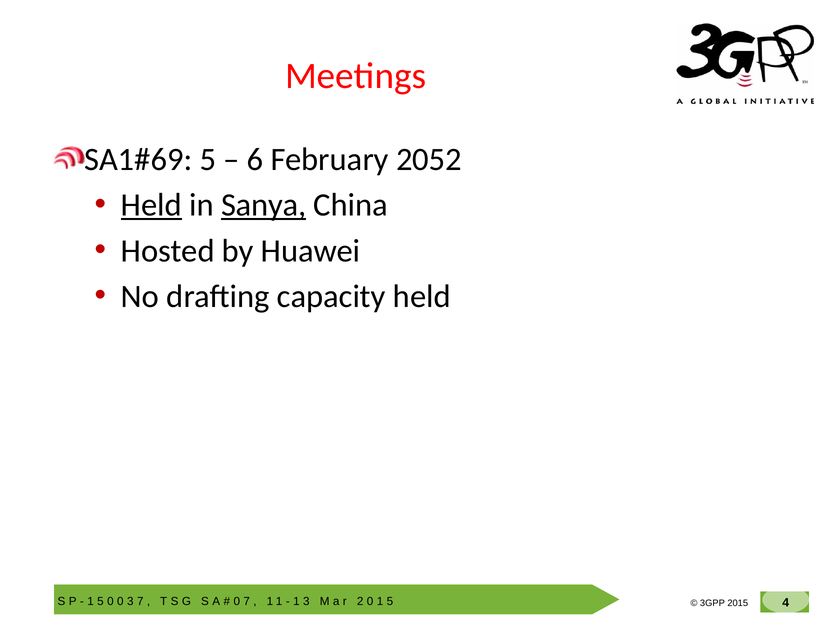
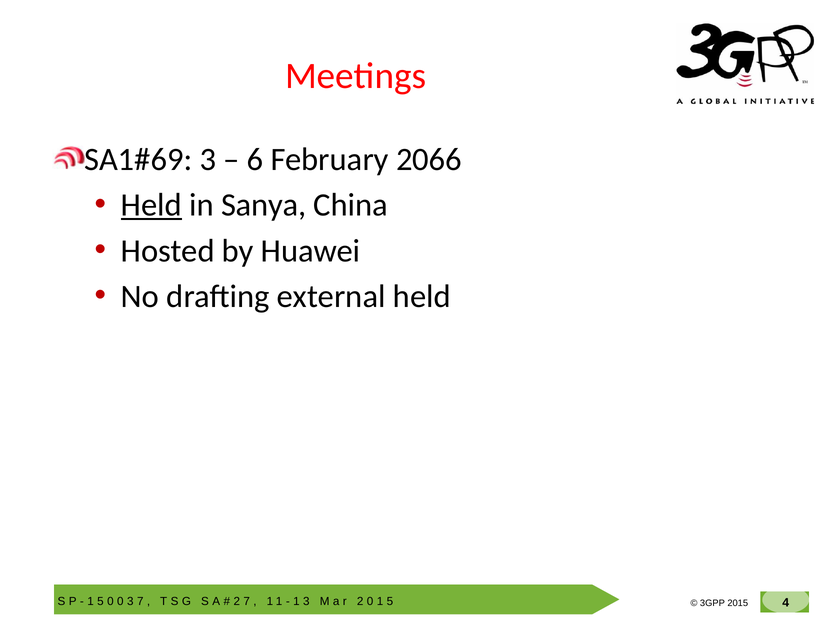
5: 5 -> 3 (208, 159)
2052: 2052 -> 2066 (429, 159)
Sanya underline: present -> none (264, 205)
capacity: capacity -> external (331, 296)
0: 0 -> 2 (237, 601)
